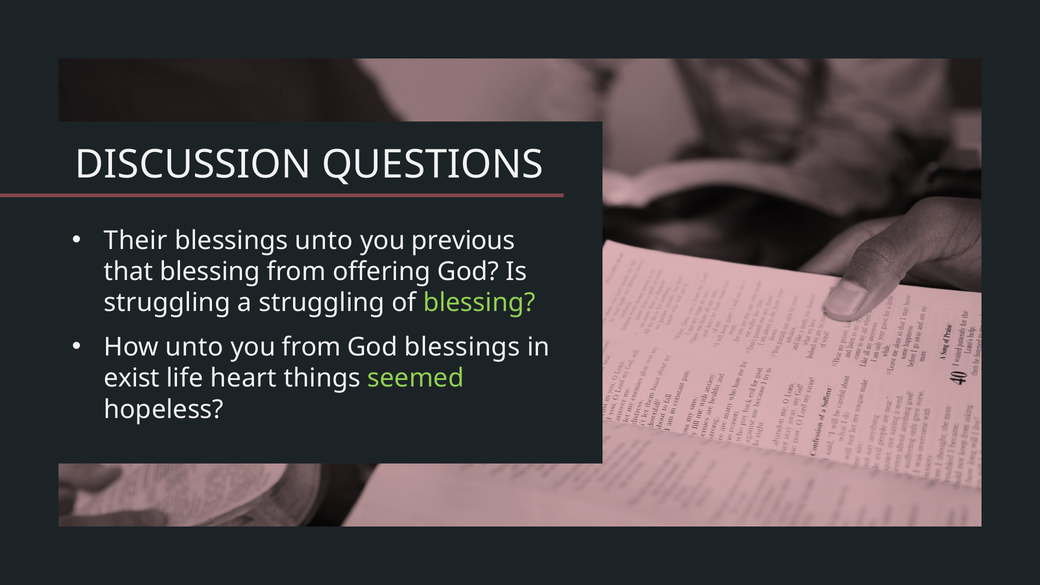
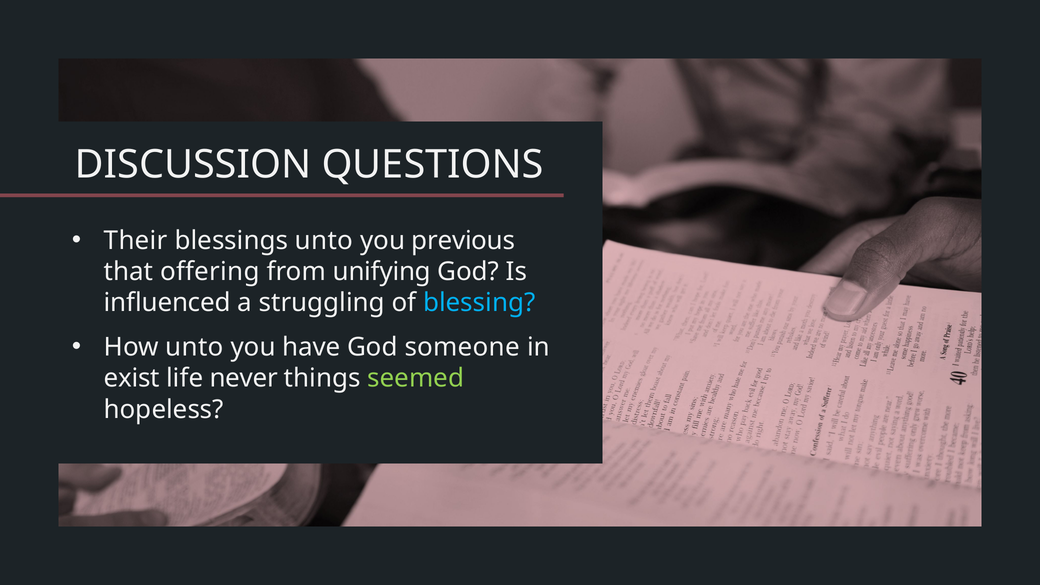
that blessing: blessing -> offering (210, 272)
offering: offering -> unifying (382, 272)
struggling: struggling -> influenced (167, 303)
blessing colour: light green -> light blue (479, 303)
you from: from -> have (311, 347)
God blessings: blessings -> someone (462, 347)
heart: heart -> never (244, 378)
